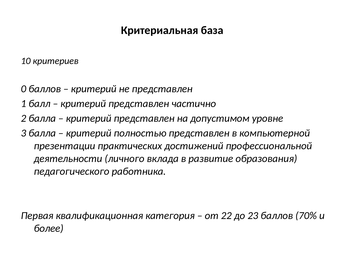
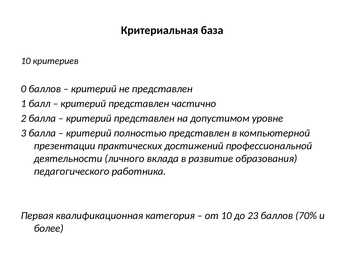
от 22: 22 -> 10 (226, 216)
